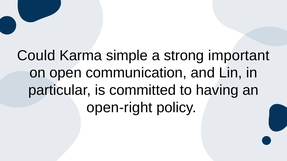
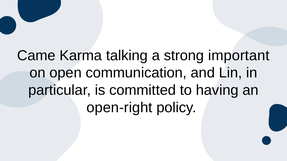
Could: Could -> Came (36, 56)
simple: simple -> talking (127, 56)
